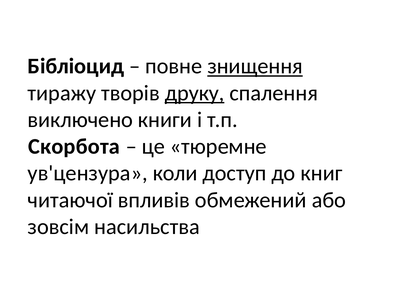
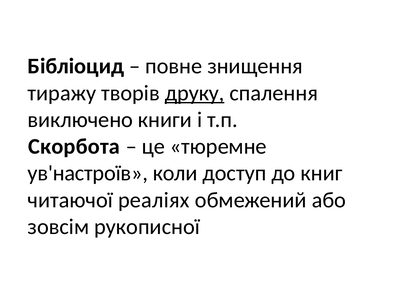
знищення underline: present -> none (255, 66)
ув'цензура: ув'цензура -> ув'настроїв (88, 174)
впливів: впливів -> реаліях (154, 200)
насильства: насильства -> рукописної (147, 227)
